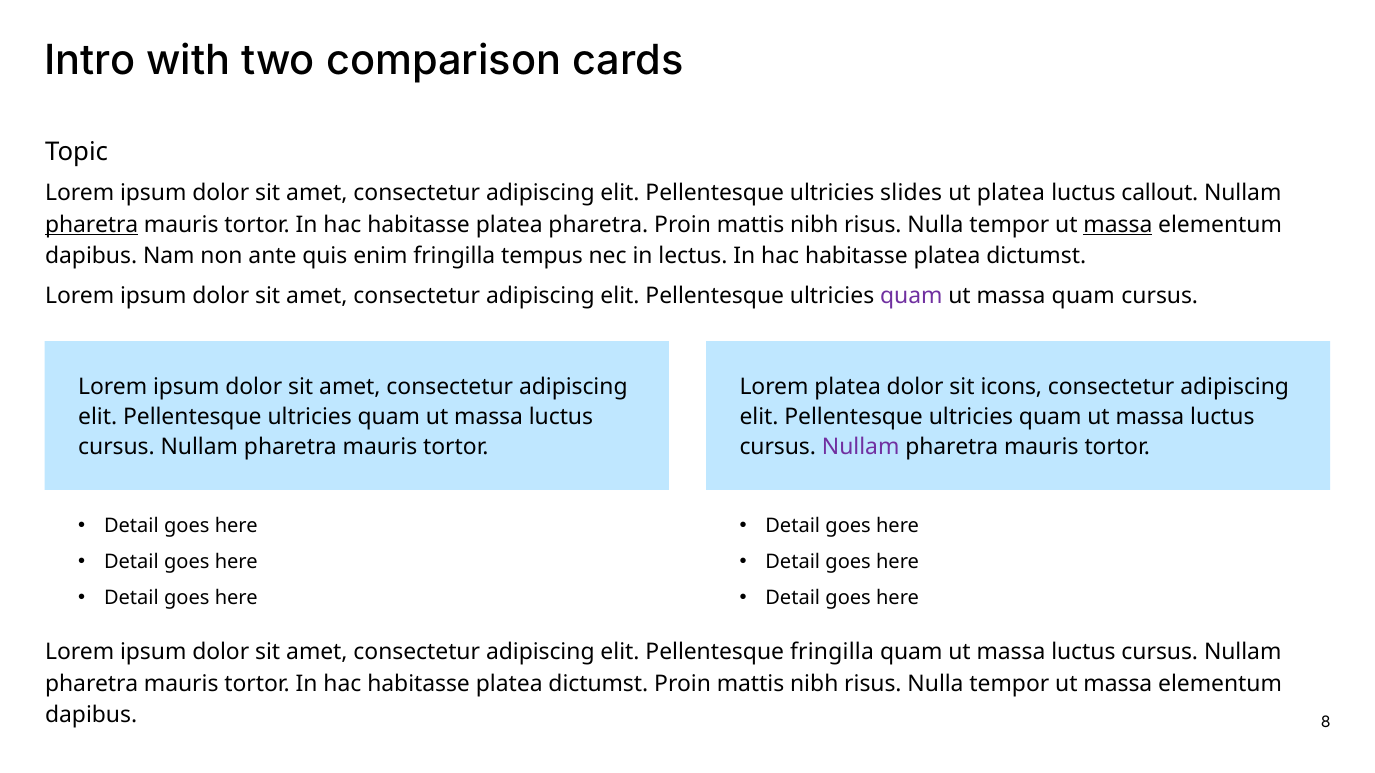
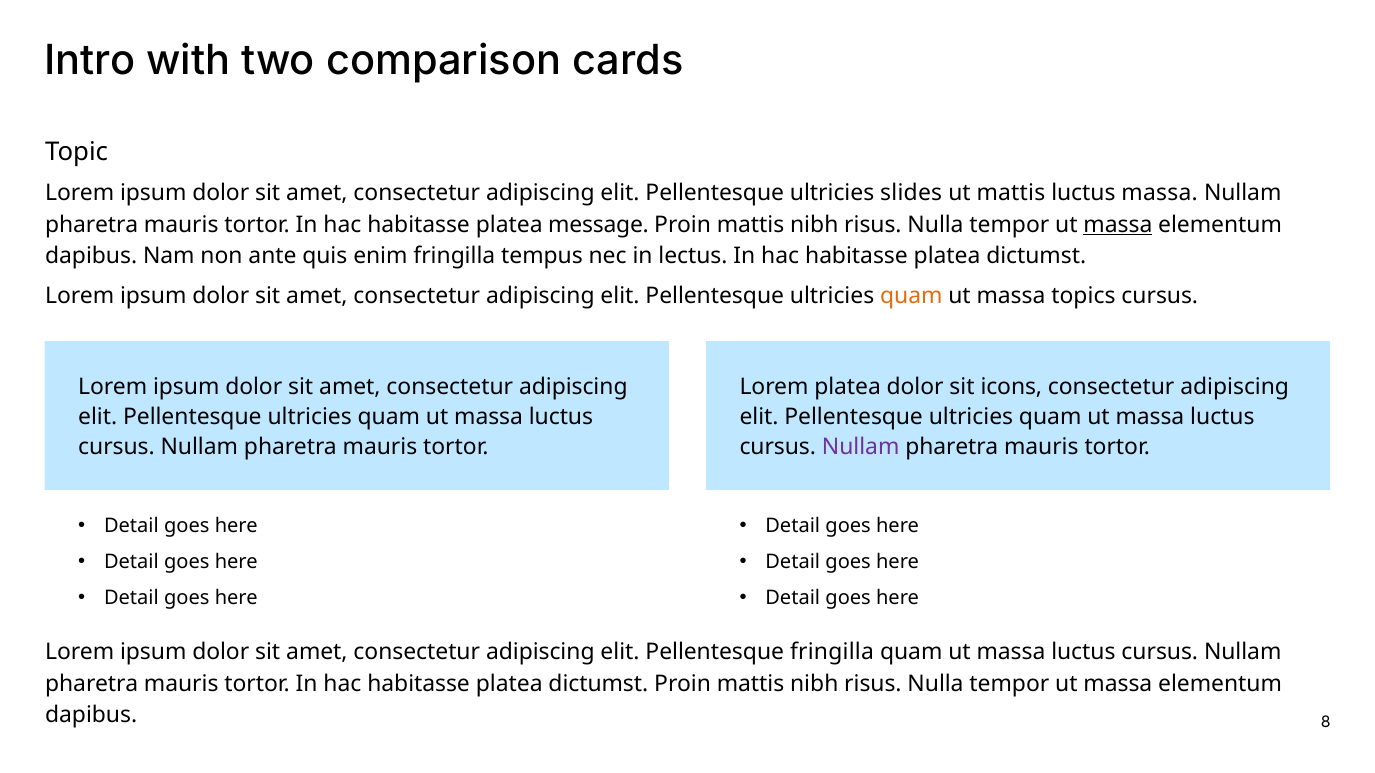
ut platea: platea -> mattis (1011, 193)
luctus callout: callout -> massa (1160, 193)
pharetra underline: present -> none (92, 225)
platea pharetra: pharetra -> message (599, 225)
quam colour: purple -> orange (911, 296)
massa quam: quam -> topics (1083, 296)
